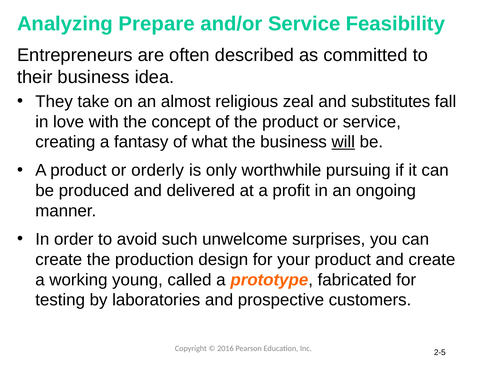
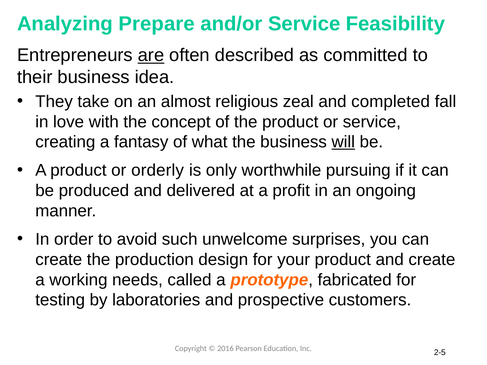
are underline: none -> present (151, 55)
substitutes: substitutes -> completed (391, 102)
young: young -> needs (137, 280)
